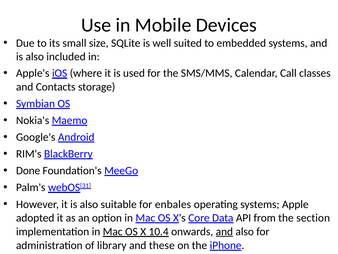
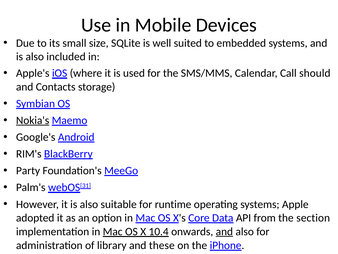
classes: classes -> should (315, 73)
Nokia's underline: none -> present (33, 120)
Done: Done -> Party (28, 170)
enbales: enbales -> runtime (173, 204)
